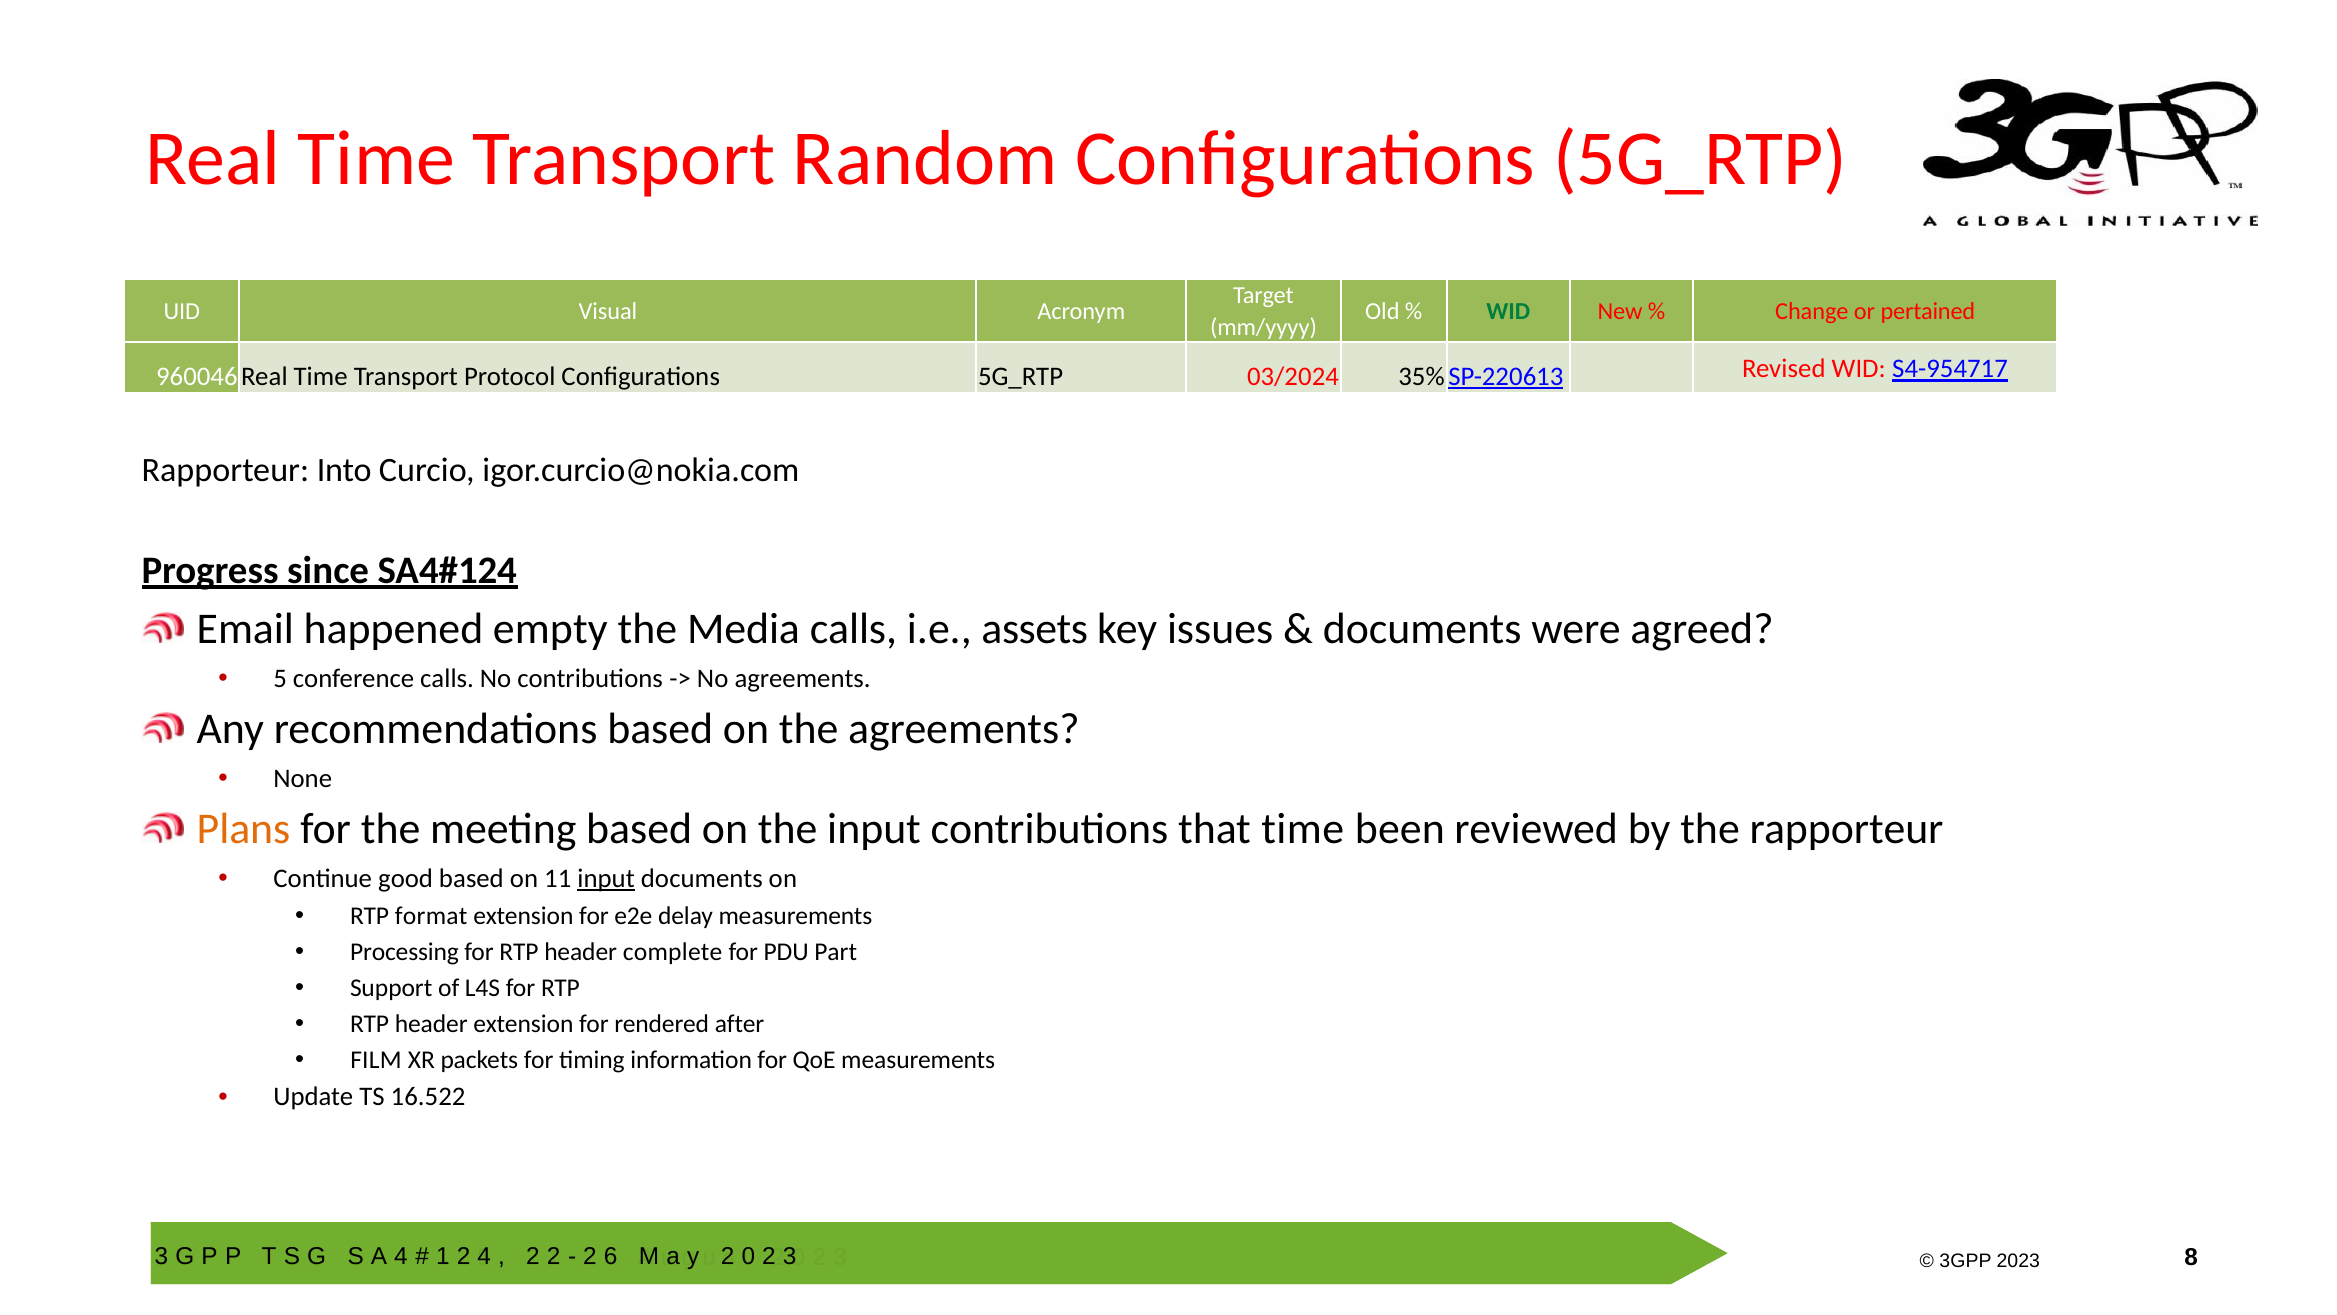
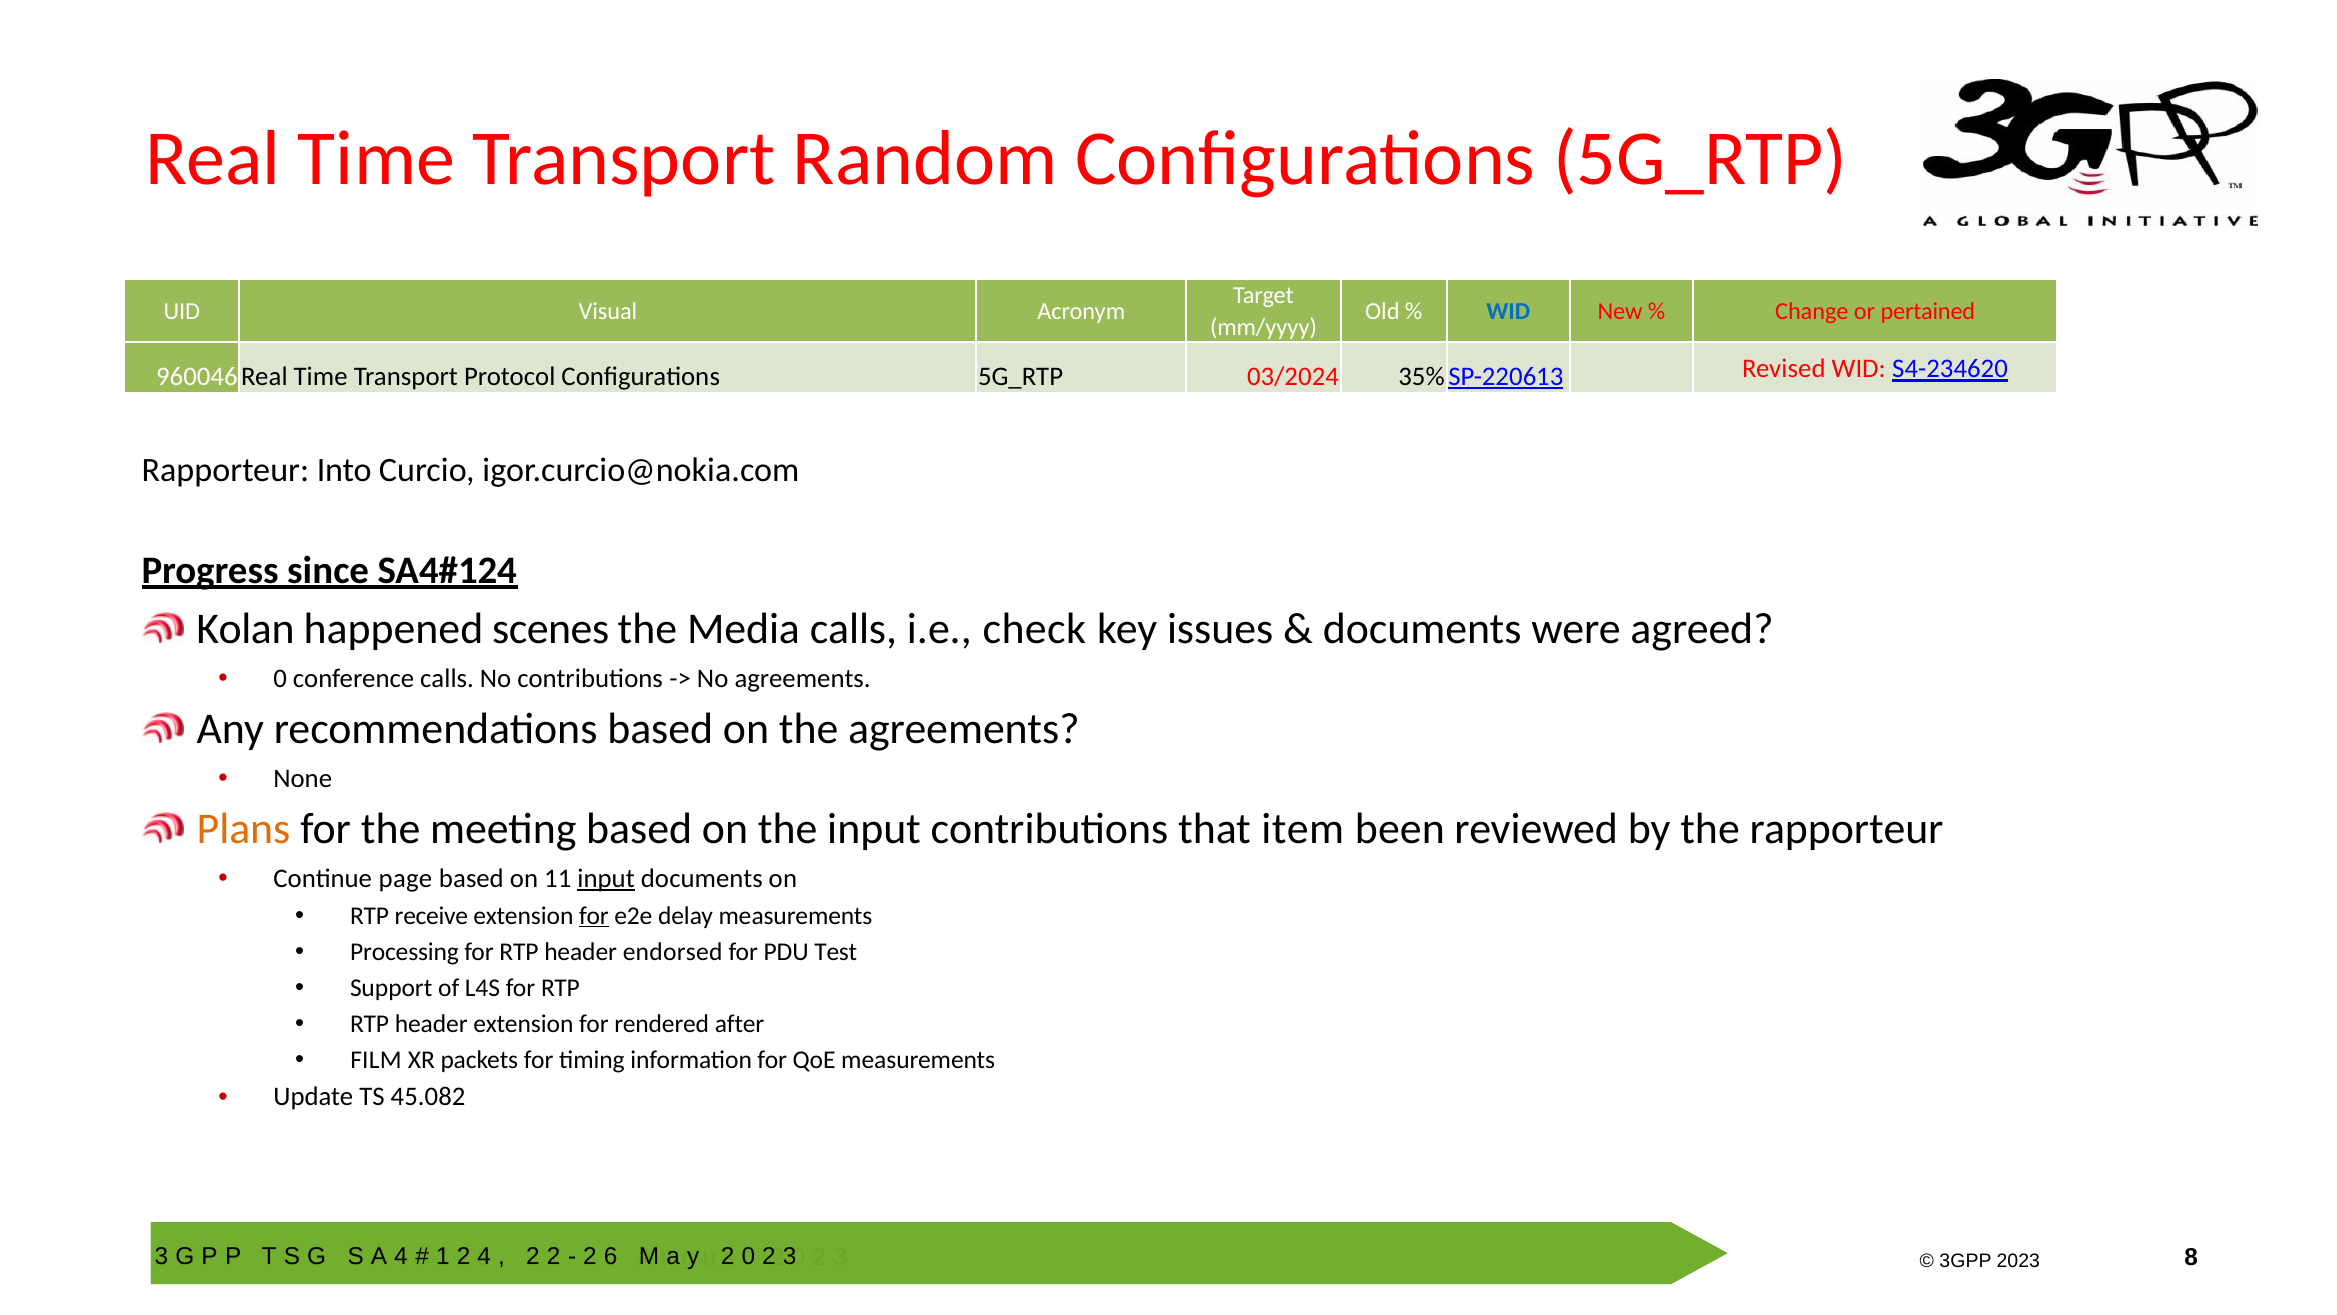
WID colour: green -> blue (1508, 312)
S4-954717: S4-954717 -> S4-234620 (1950, 369)
Email: Email -> Kolan (245, 629)
empty: empty -> scenes (551, 629)
assets: assets -> check (1034, 629)
5: 5 -> 0 (280, 679)
that time: time -> item (1303, 829)
good: good -> page (405, 878)
format: format -> receive (431, 915)
for underline: none -> present (594, 915)
complete: complete -> endorsed (673, 951)
Part: Part -> Test (836, 951)
16.522: 16.522 -> 45.082 (428, 1097)
